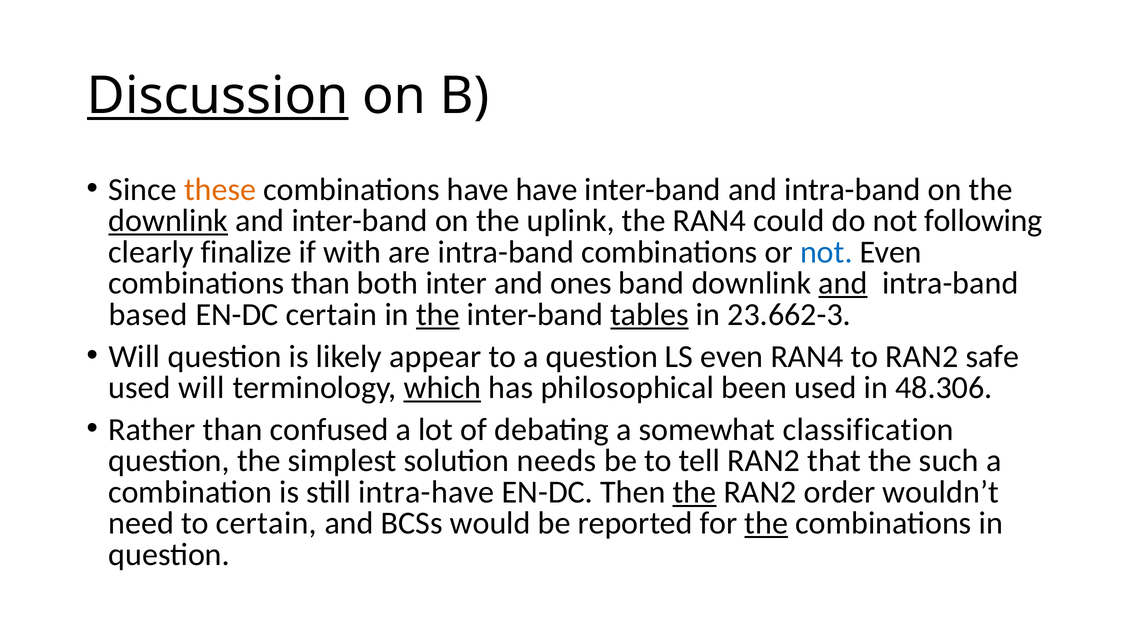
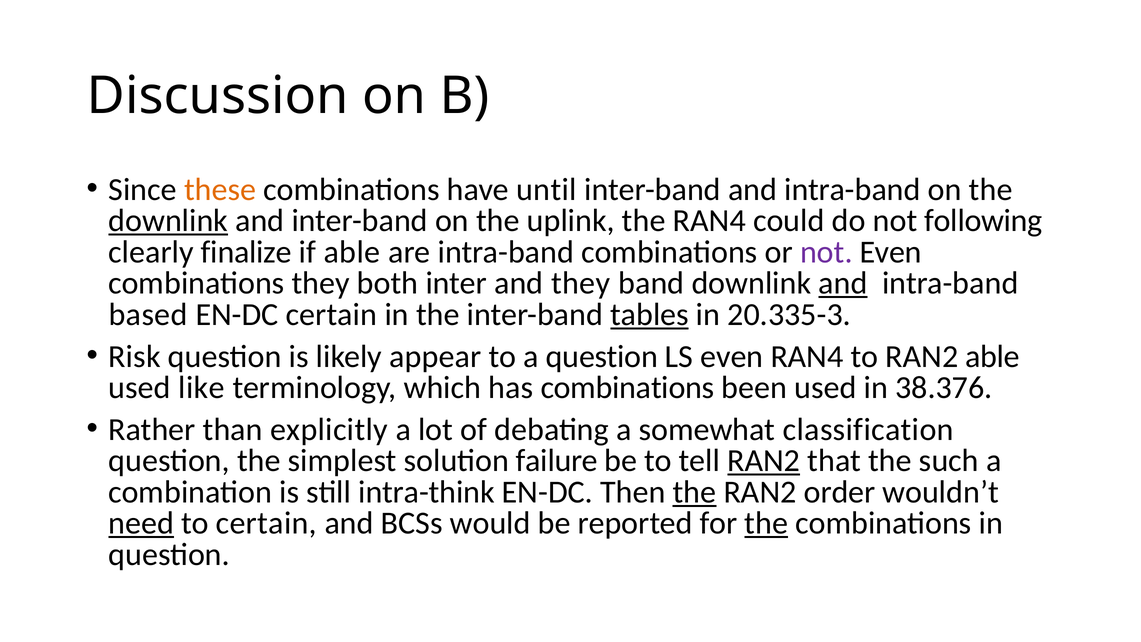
Discussion underline: present -> none (218, 96)
have have: have -> until (546, 189)
if with: with -> able (352, 252)
not colour: blue -> purple (826, 252)
combinations than: than -> they (321, 283)
and ones: ones -> they (581, 283)
the underline: present -> none (438, 314)
23.662-3: 23.662-3 -> 20.335-3 (789, 314)
Will: Will -> Risk (134, 356)
RAN2 safe: safe -> able (992, 356)
used will: will -> like (201, 388)
which underline: present -> none (442, 388)
has philosophical: philosophical -> combinations (627, 388)
48.306: 48.306 -> 38.376 (944, 388)
confused: confused -> explicitly (329, 429)
needs: needs -> failure (557, 461)
RAN2 underline: none -> present (764, 461)
intra-have: intra-have -> intra-think (427, 492)
need underline: none -> present (141, 523)
